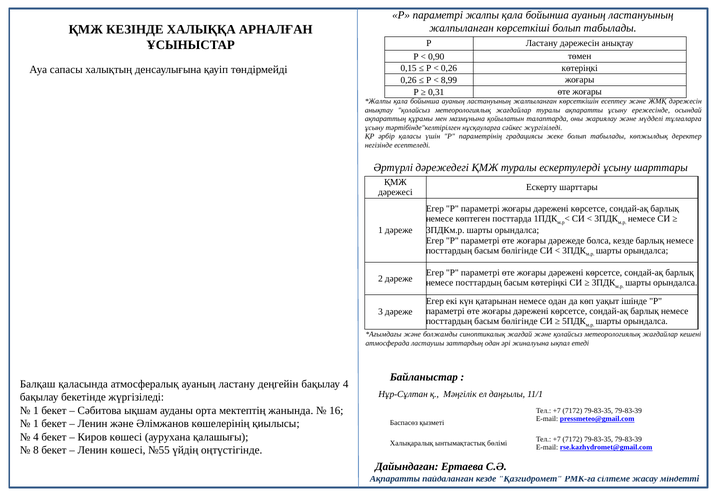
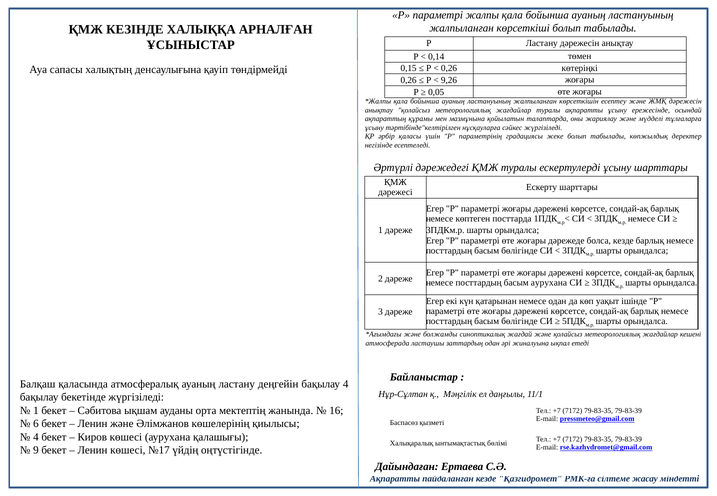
0,90: 0,90 -> 0,14 (436, 57)
8,99: 8,99 -> 9,26 (449, 80)
0,31: 0,31 -> 0,05 (436, 92)
басым көтеріңкі: көтеріңкі -> аурухана (549, 283)
1: 1 -> 6 (36, 424)
8: 8 -> 9 (36, 451)
№55: №55 -> №17 (159, 451)
